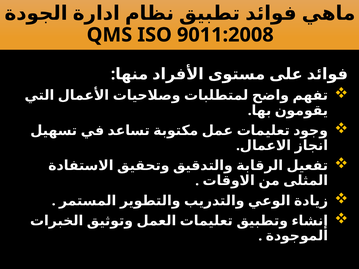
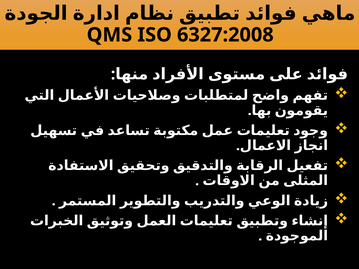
9011:2008: 9011:2008 -> 6327:2008 (225, 35)
